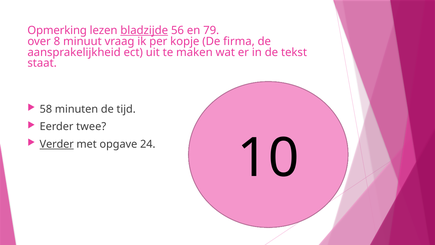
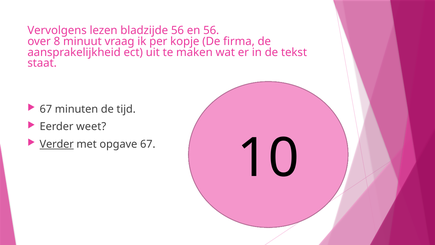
Opmerking: Opmerking -> Vervolgens (57, 31)
bladzijde underline: present -> none (144, 31)
en 79: 79 -> 56 (211, 31)
58: 58 -> 67 (46, 109)
twee: twee -> weet (91, 127)
opgave 24: 24 -> 67 (148, 144)
